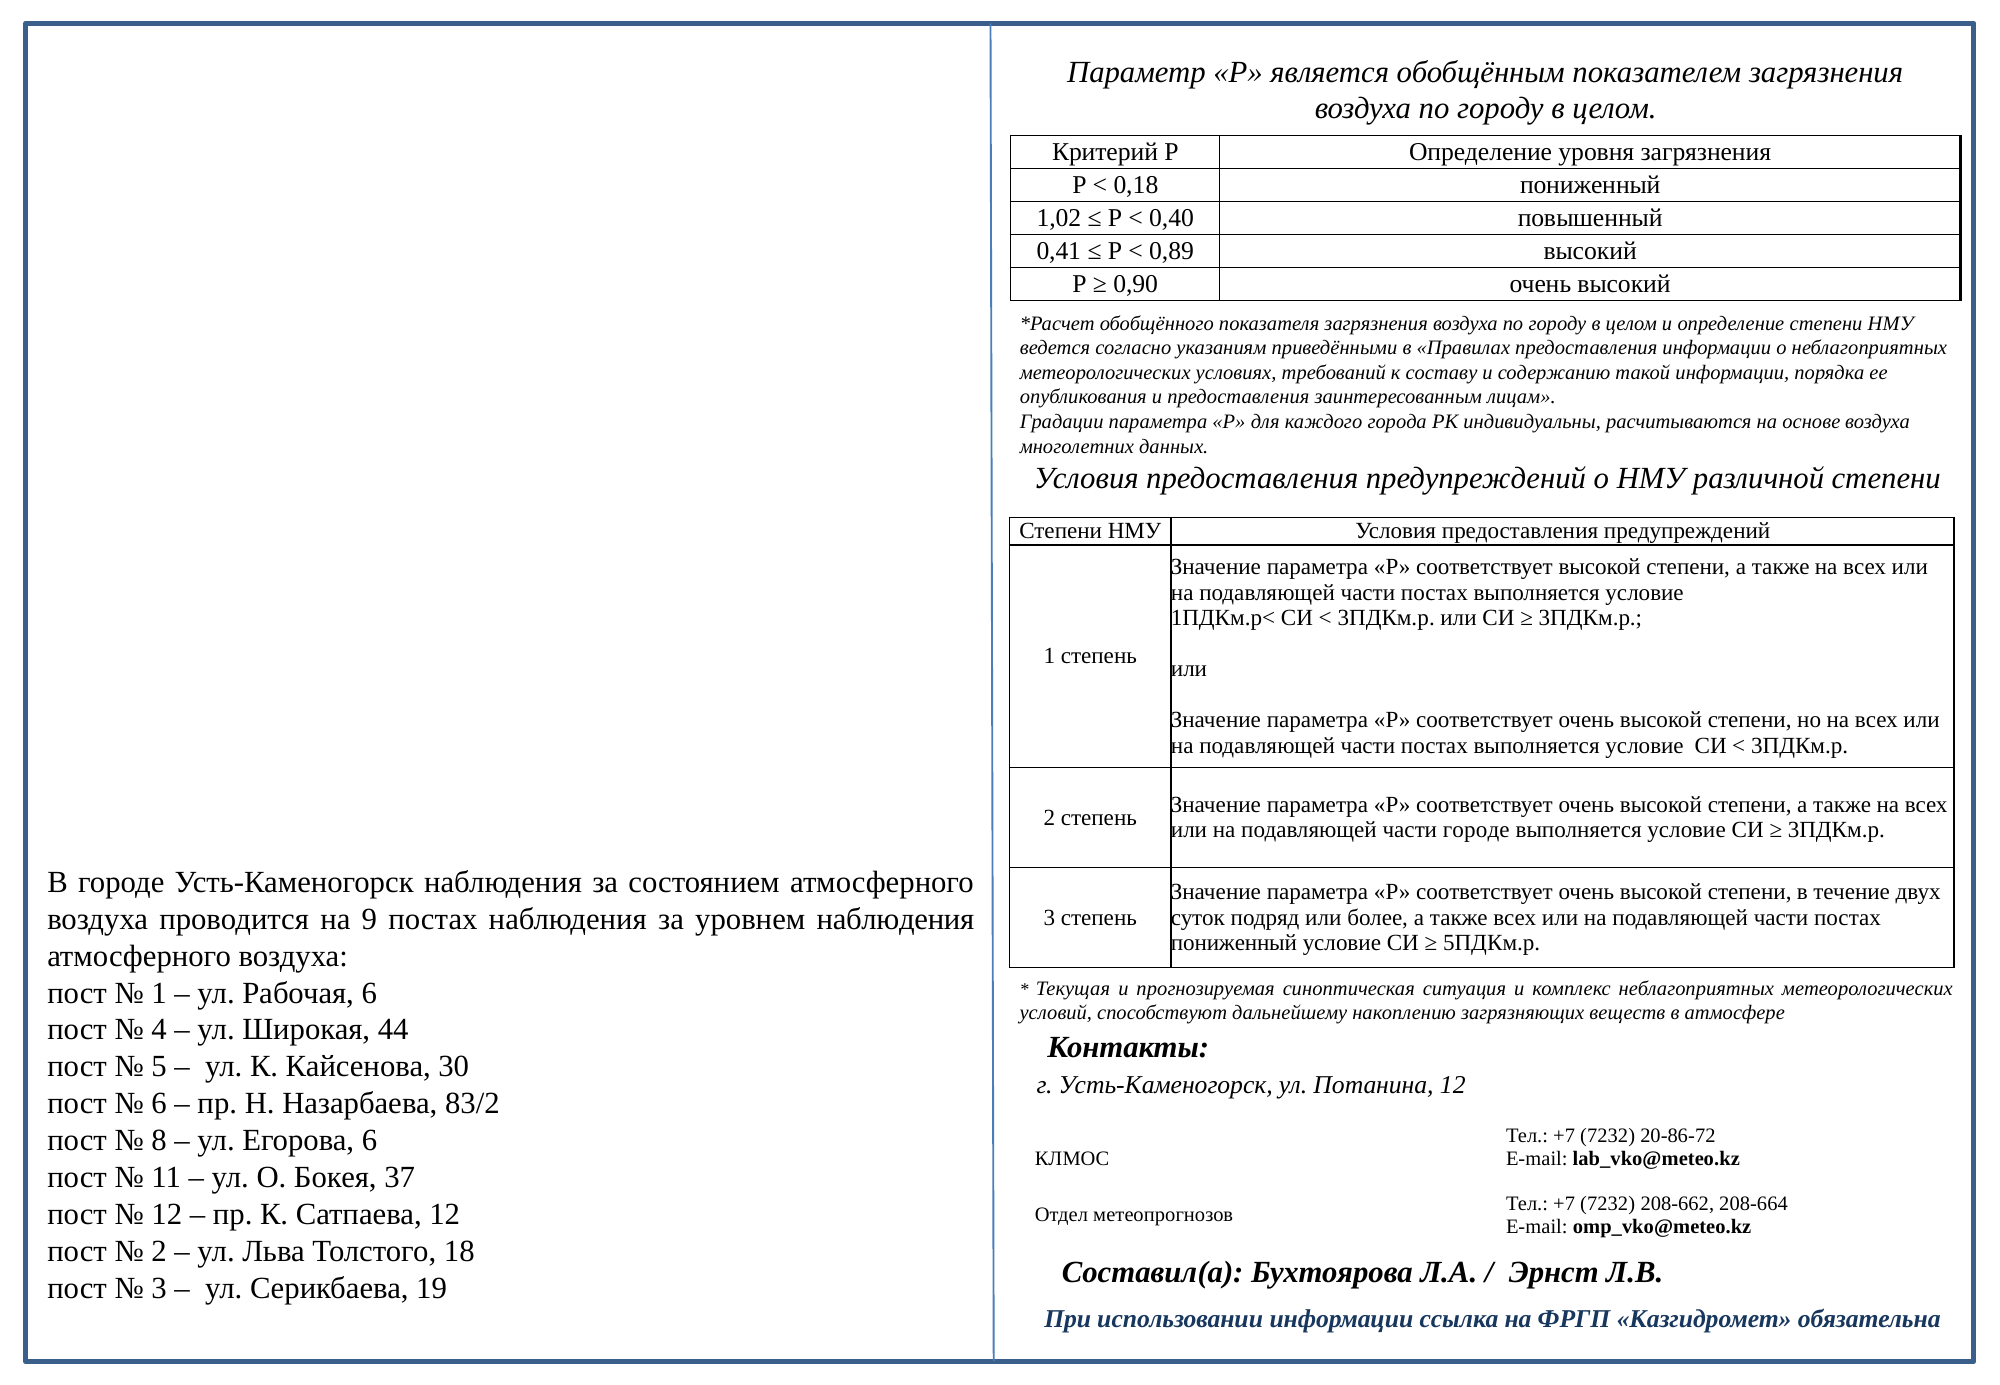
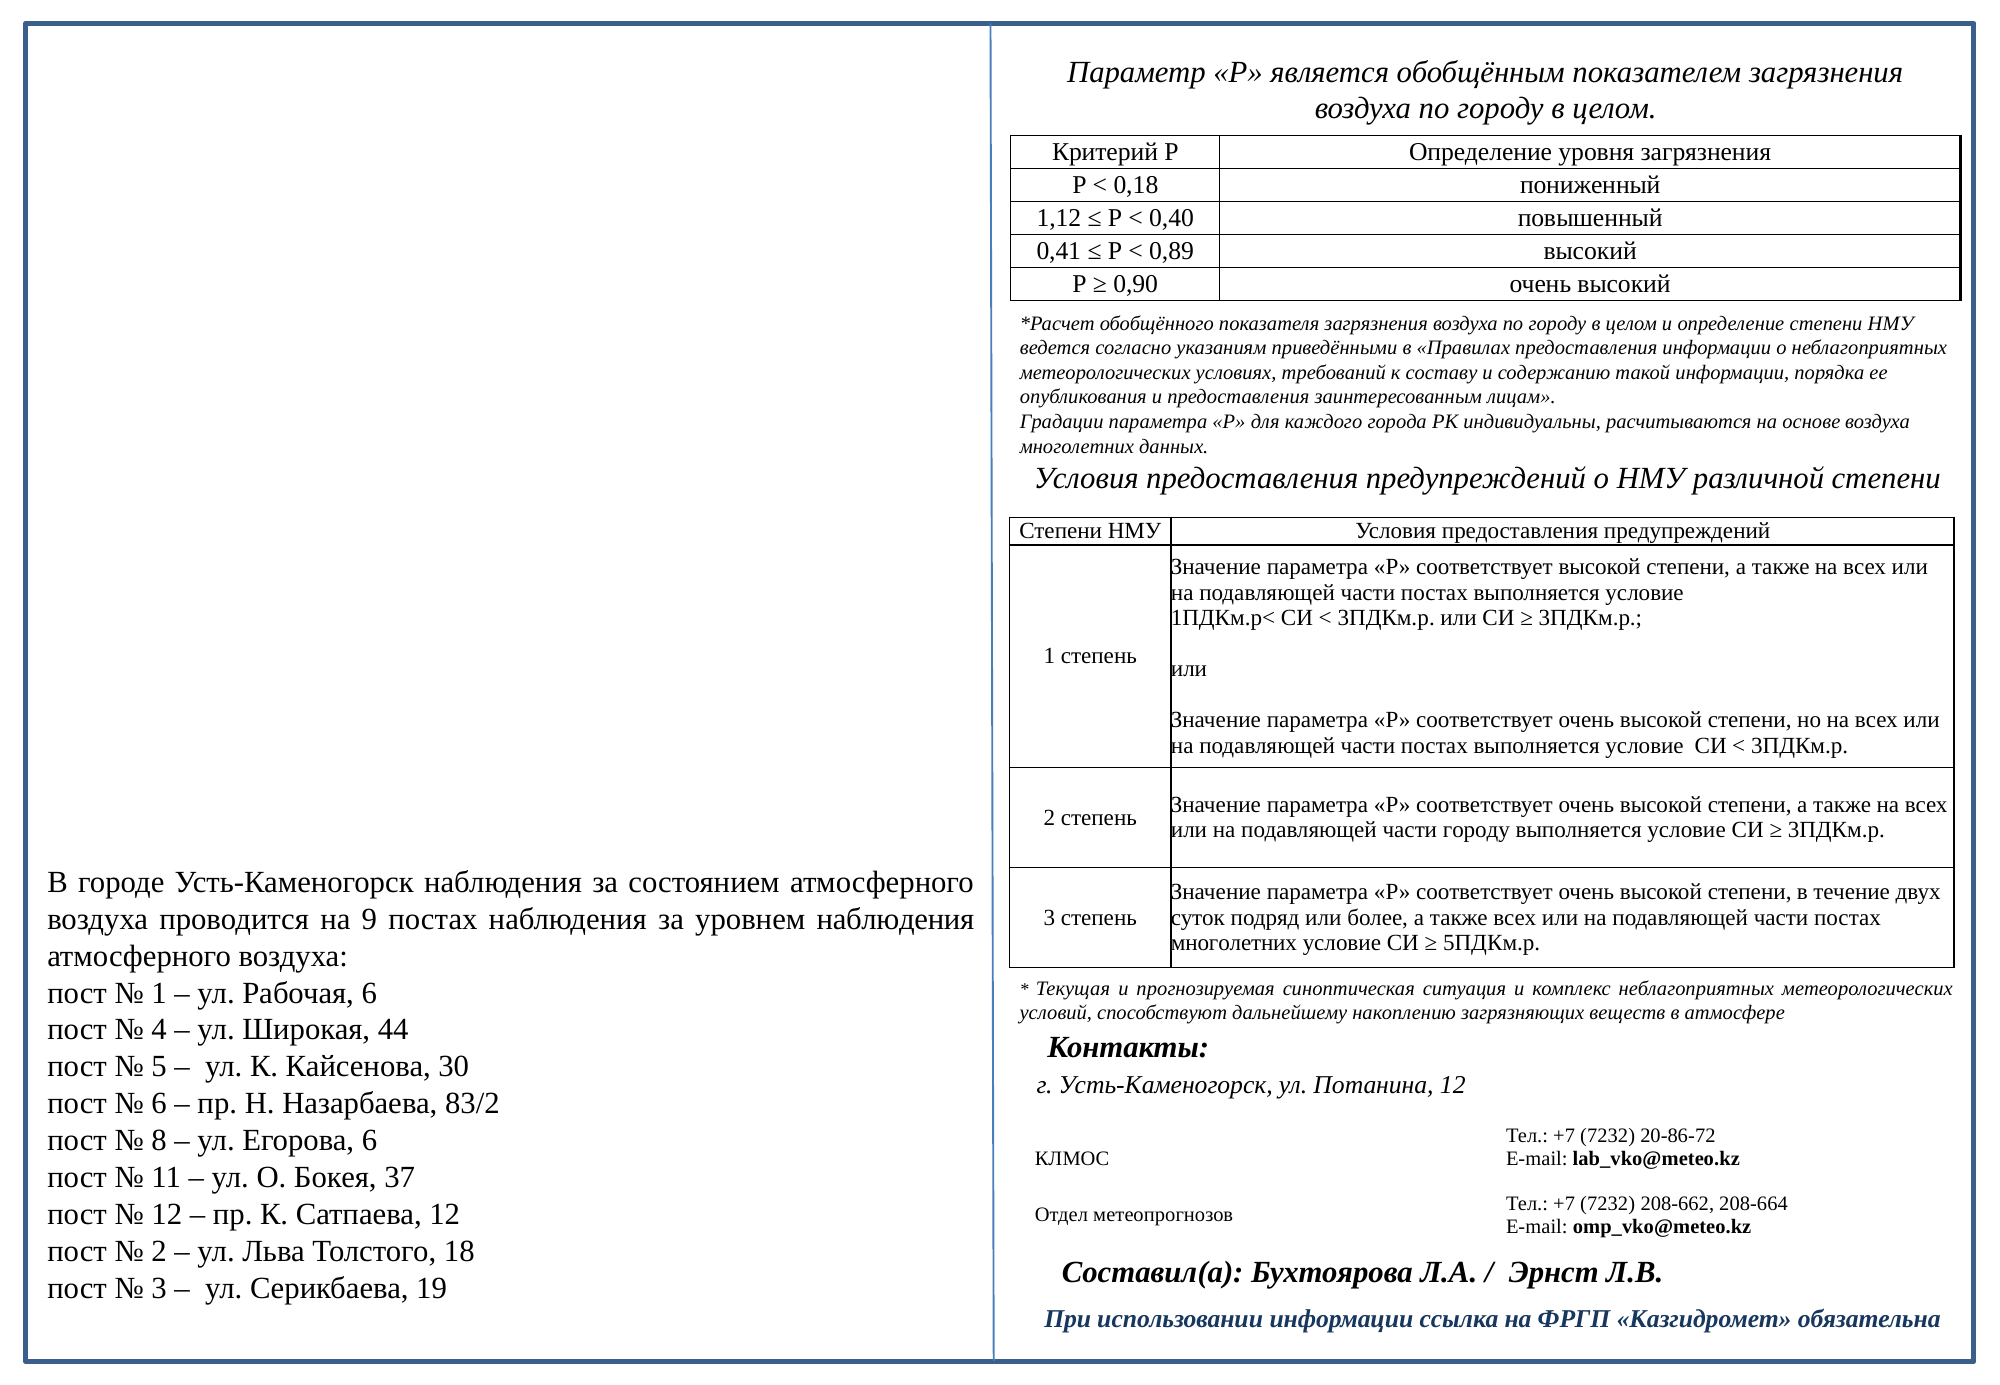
1,02: 1,02 -> 1,12 (1059, 218)
части городе: городе -> городу (1476, 830)
пониженный: пониженный -> многолетних (1234, 943)
